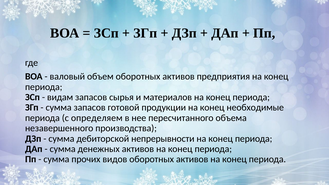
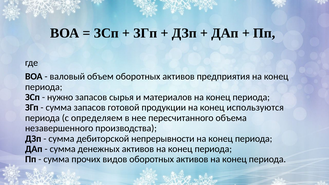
видам: видам -> нужно (60, 97)
необходимые: необходимые -> используются (255, 108)
